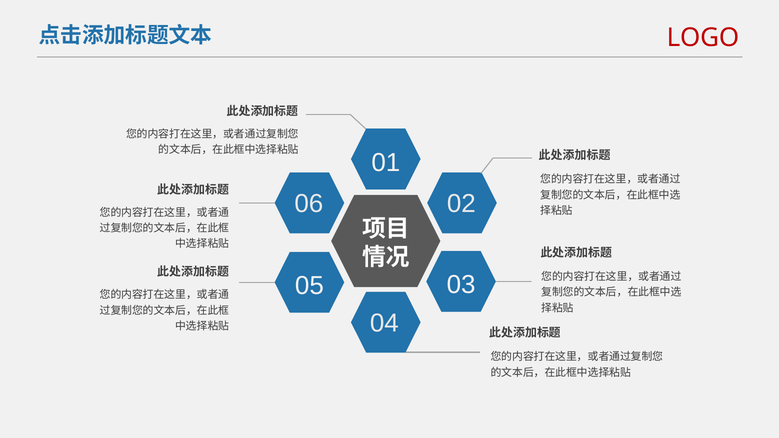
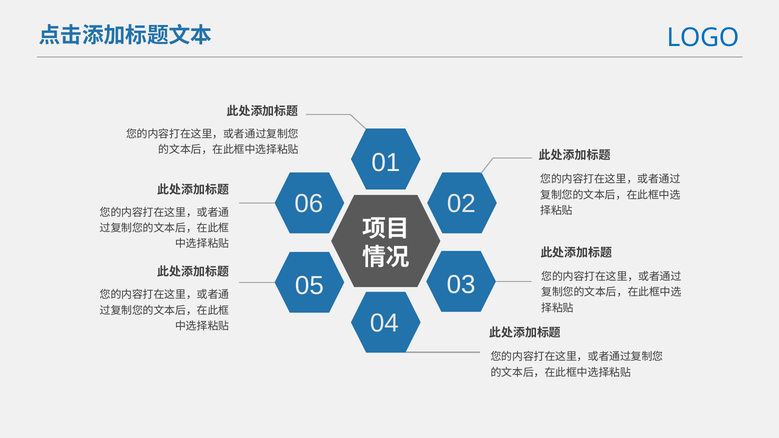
LOGO colour: red -> blue (703, 38)
